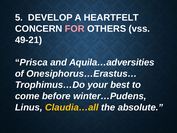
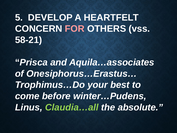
49-21: 49-21 -> 58-21 (29, 40)
Aquila…adversities: Aquila…adversities -> Aquila…associates (112, 62)
Claudia…all colour: yellow -> light green (72, 107)
